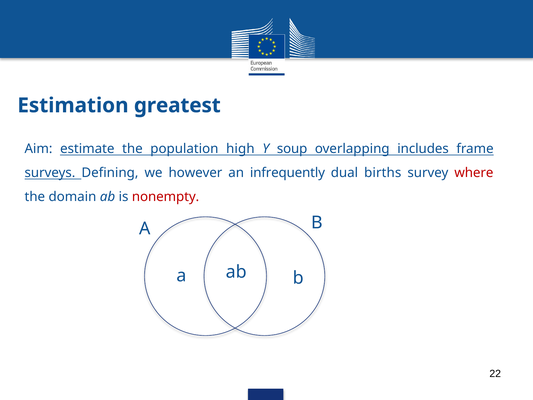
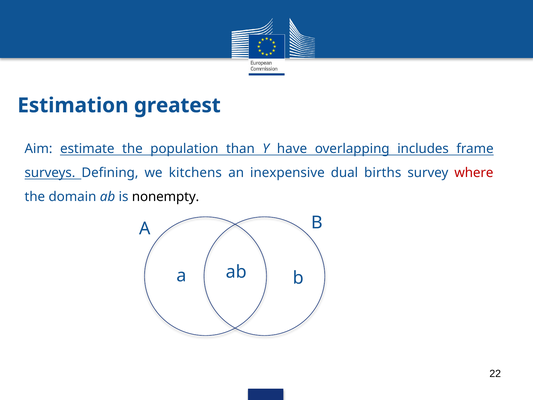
high: high -> than (240, 149)
soup: soup -> have (292, 149)
however: however -> kitchens (195, 173)
infrequently: infrequently -> inexpensive (287, 173)
nonempty colour: red -> black (166, 197)
